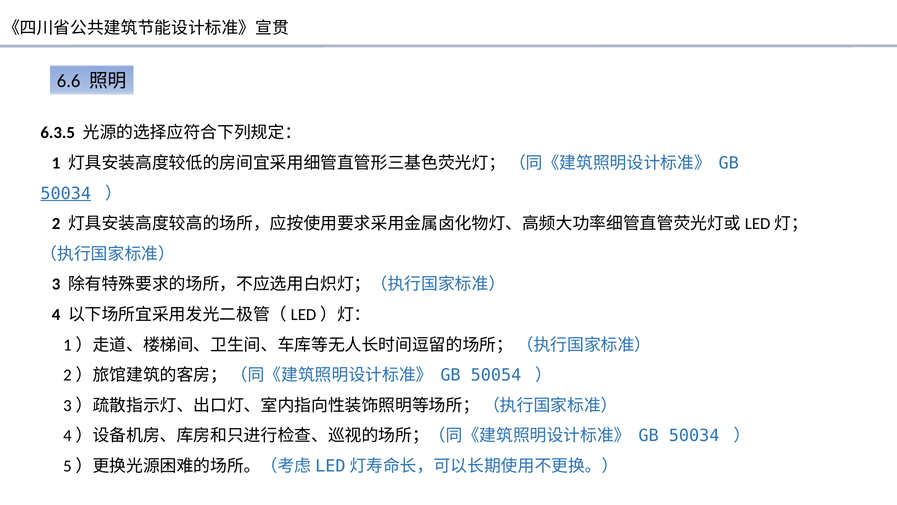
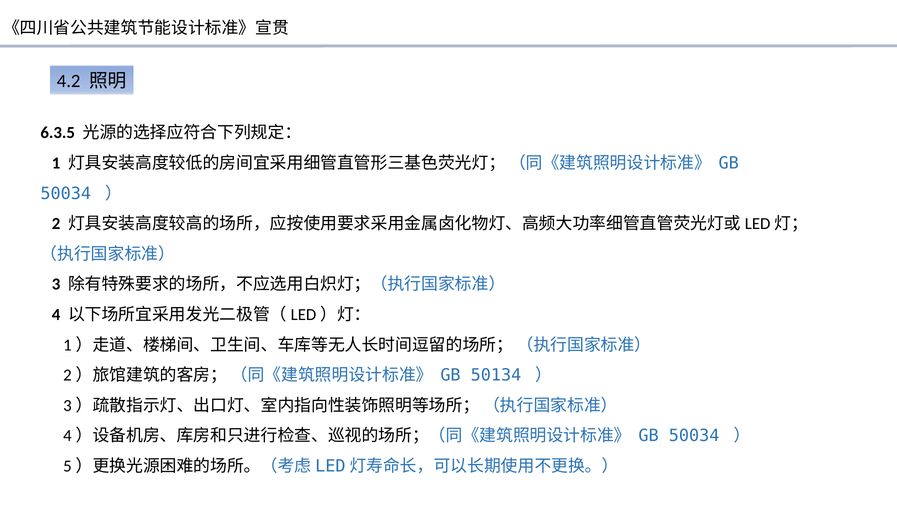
6.6: 6.6 -> 4.2 (69, 81)
50034 underline: present -> none (66, 193)
50054: 50054 -> 50134 (496, 375)
